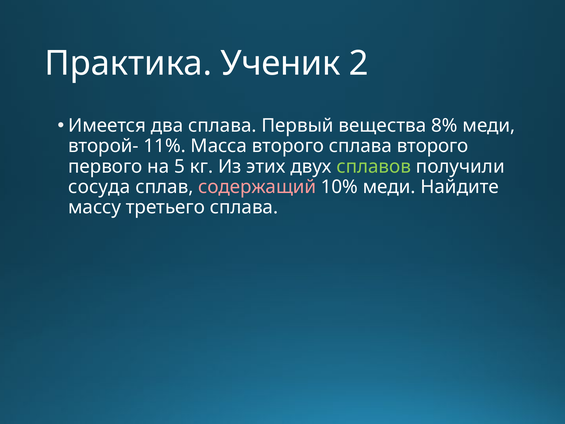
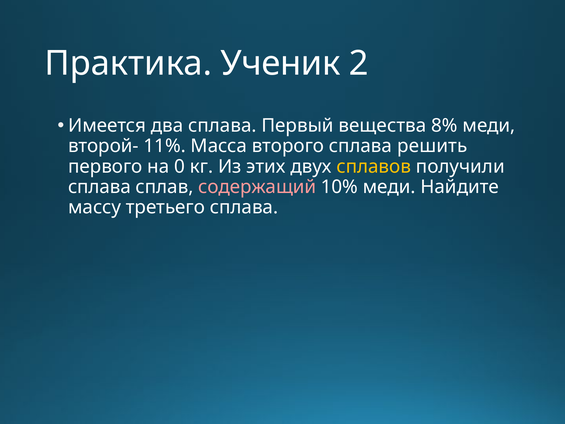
сплава второго: второго -> решить (432, 146)
5: 5 -> 0 (180, 166)
сплавов colour: light green -> yellow (374, 166)
сосуда: сосуда -> сплава (99, 187)
